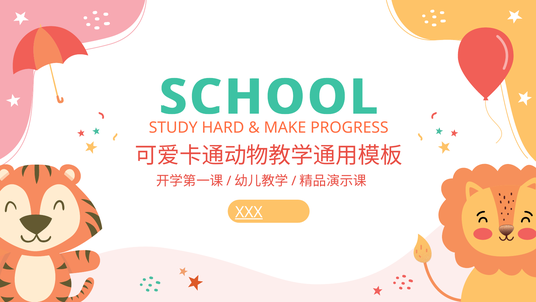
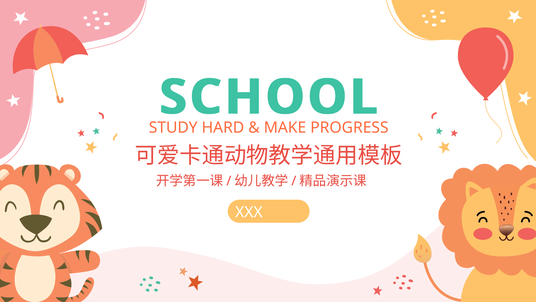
XXX underline: present -> none (249, 212)
